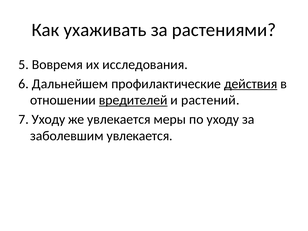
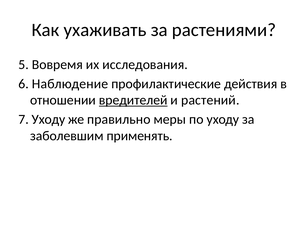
Дальнейшем: Дальнейшем -> Наблюдение (70, 84)
действия underline: present -> none (251, 84)
же увлекается: увлекается -> правильно (119, 119)
заболевшим увлекается: увлекается -> применять (140, 136)
